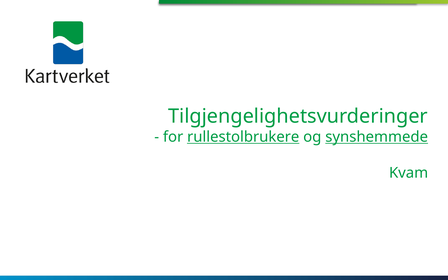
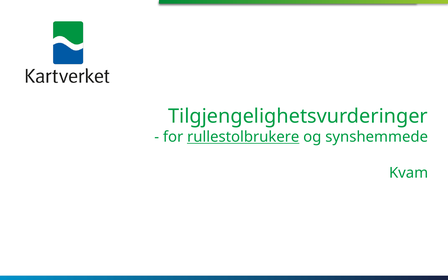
synshemmede underline: present -> none (377, 137)
